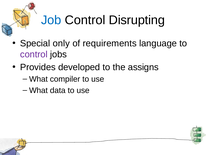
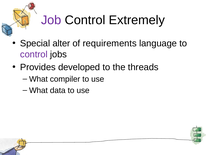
Job colour: blue -> purple (51, 20)
Disrupting: Disrupting -> Extremely (137, 20)
only: only -> alter (61, 43)
assigns: assigns -> threads (143, 67)
